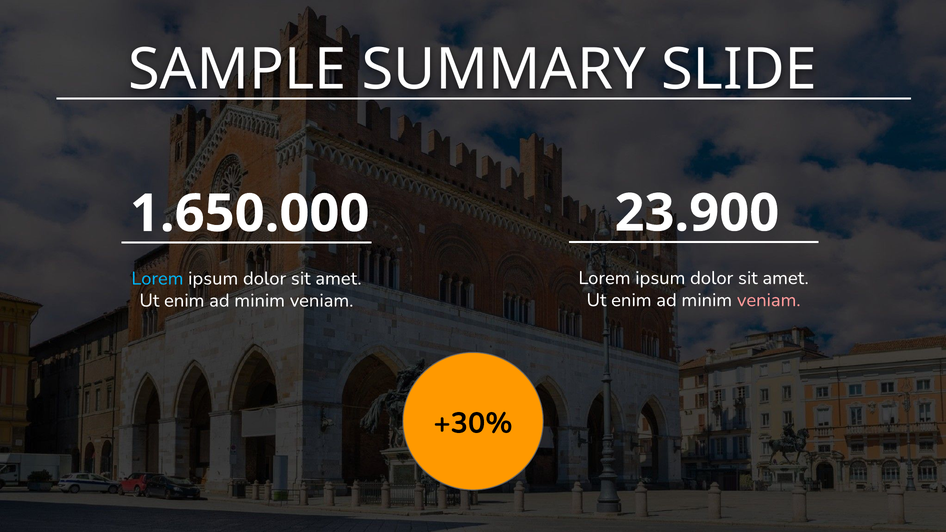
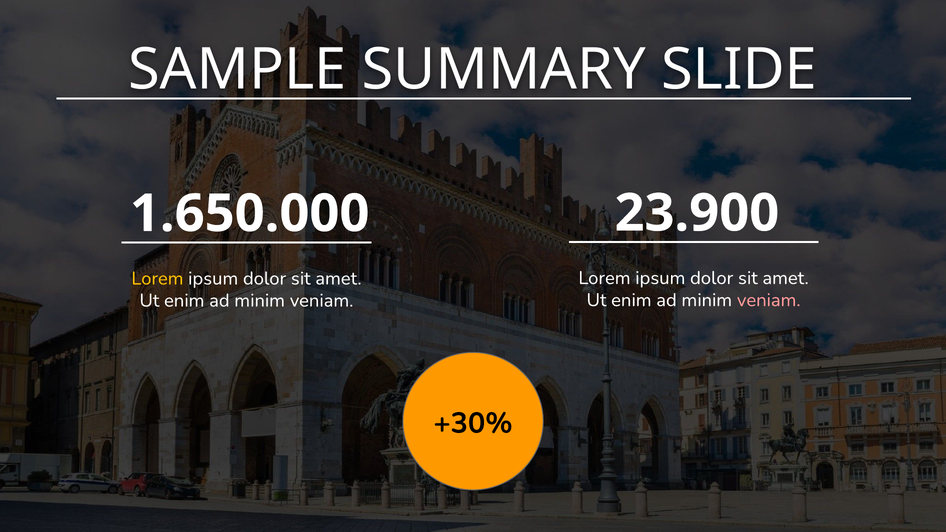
Lorem colour: light blue -> yellow (157, 279)
